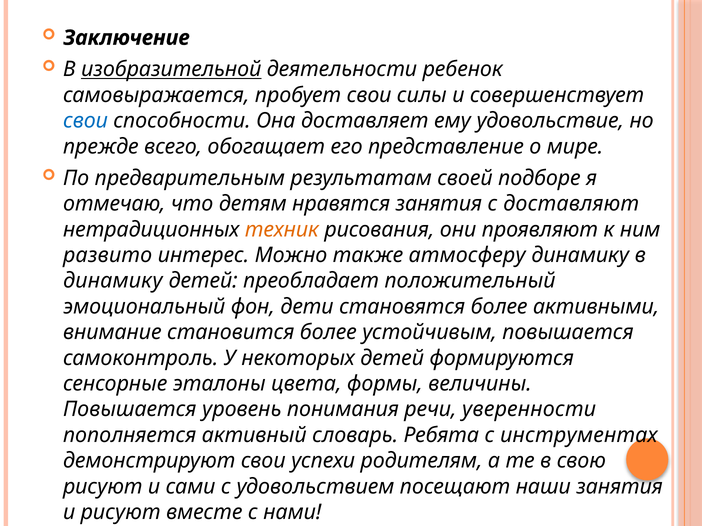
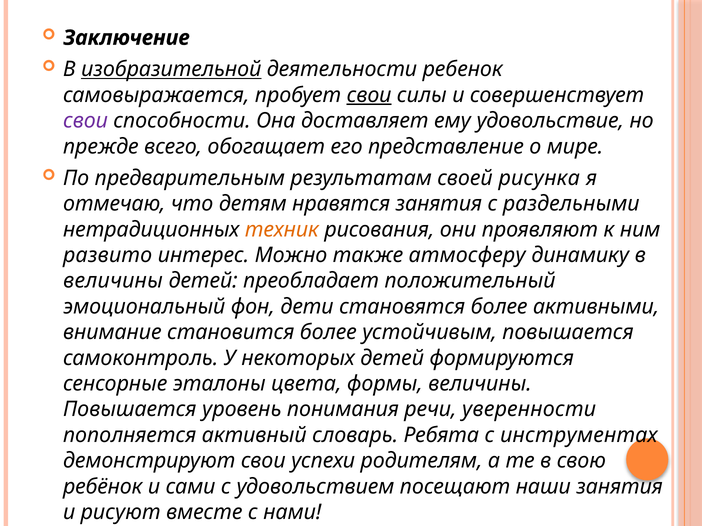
свои underline: none -> present (369, 95)
свои colour: blue -> purple (85, 121)
подборе: подборе -> рисунка (539, 178)
доставляют: доставляют -> раздельными (571, 204)
динамику: динамику -> величины (113, 281)
рисуют: рисуют -> ребёнок (103, 487)
